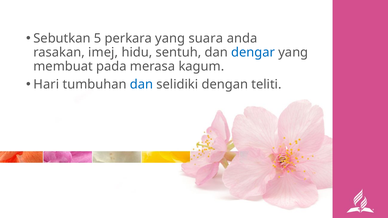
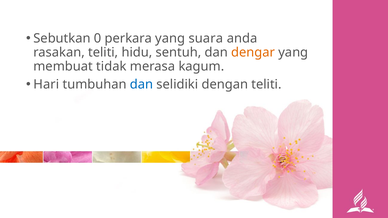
5: 5 -> 0 (98, 38)
rasakan imej: imej -> teliti (103, 52)
dengar colour: blue -> orange (253, 52)
pada: pada -> tidak (111, 66)
